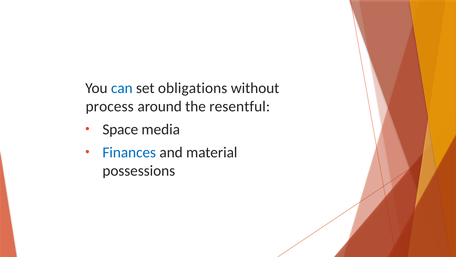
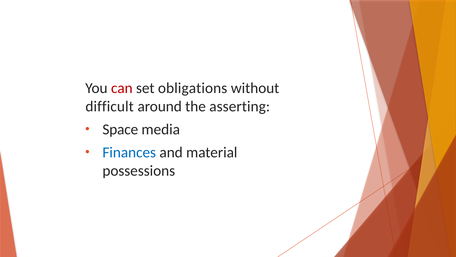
can colour: blue -> red (122, 88)
process: process -> difficult (110, 106)
resentful: resentful -> asserting (240, 106)
